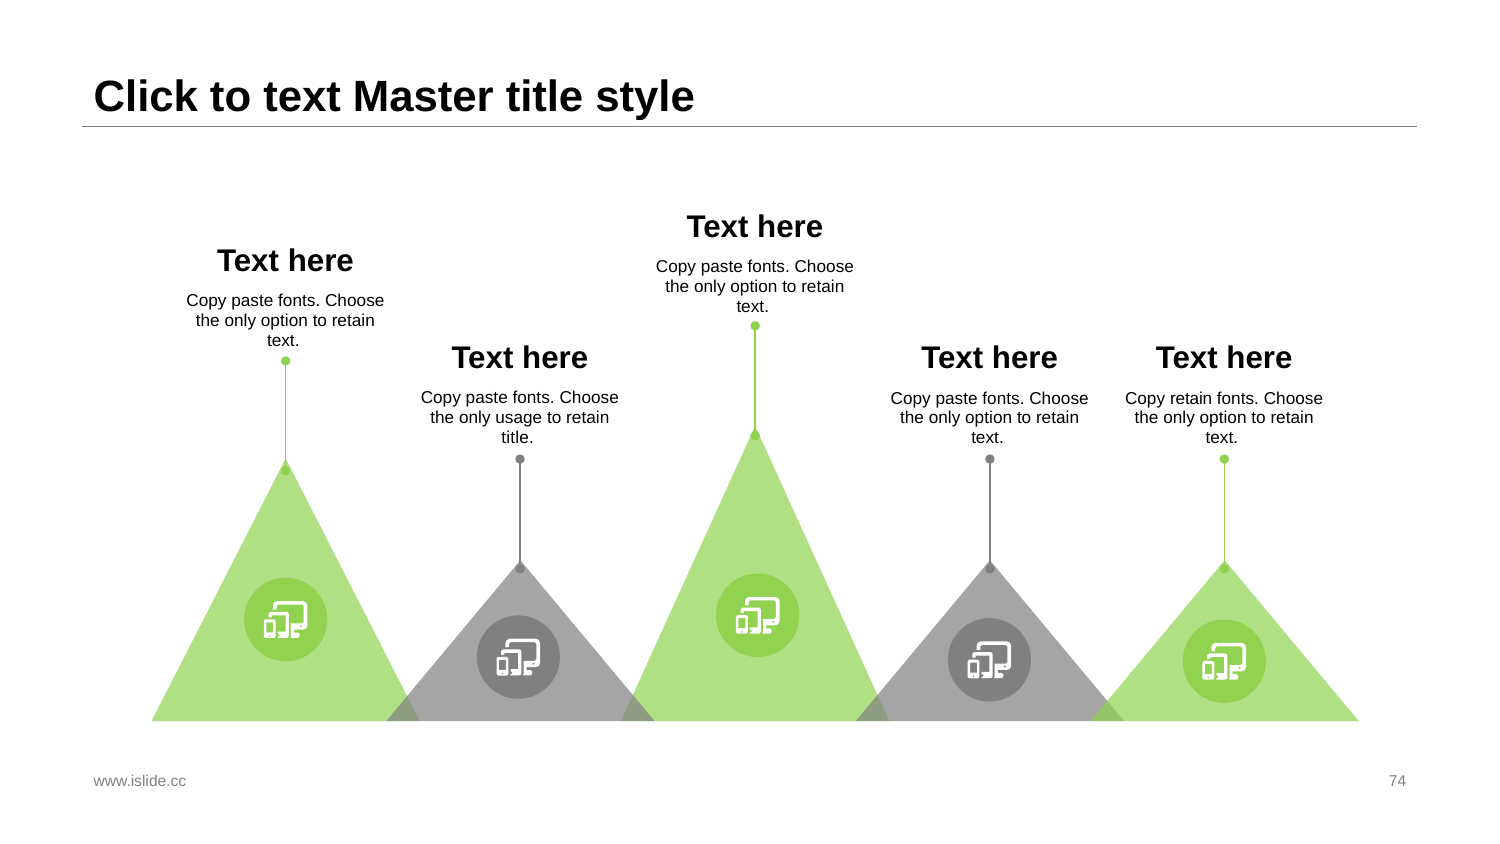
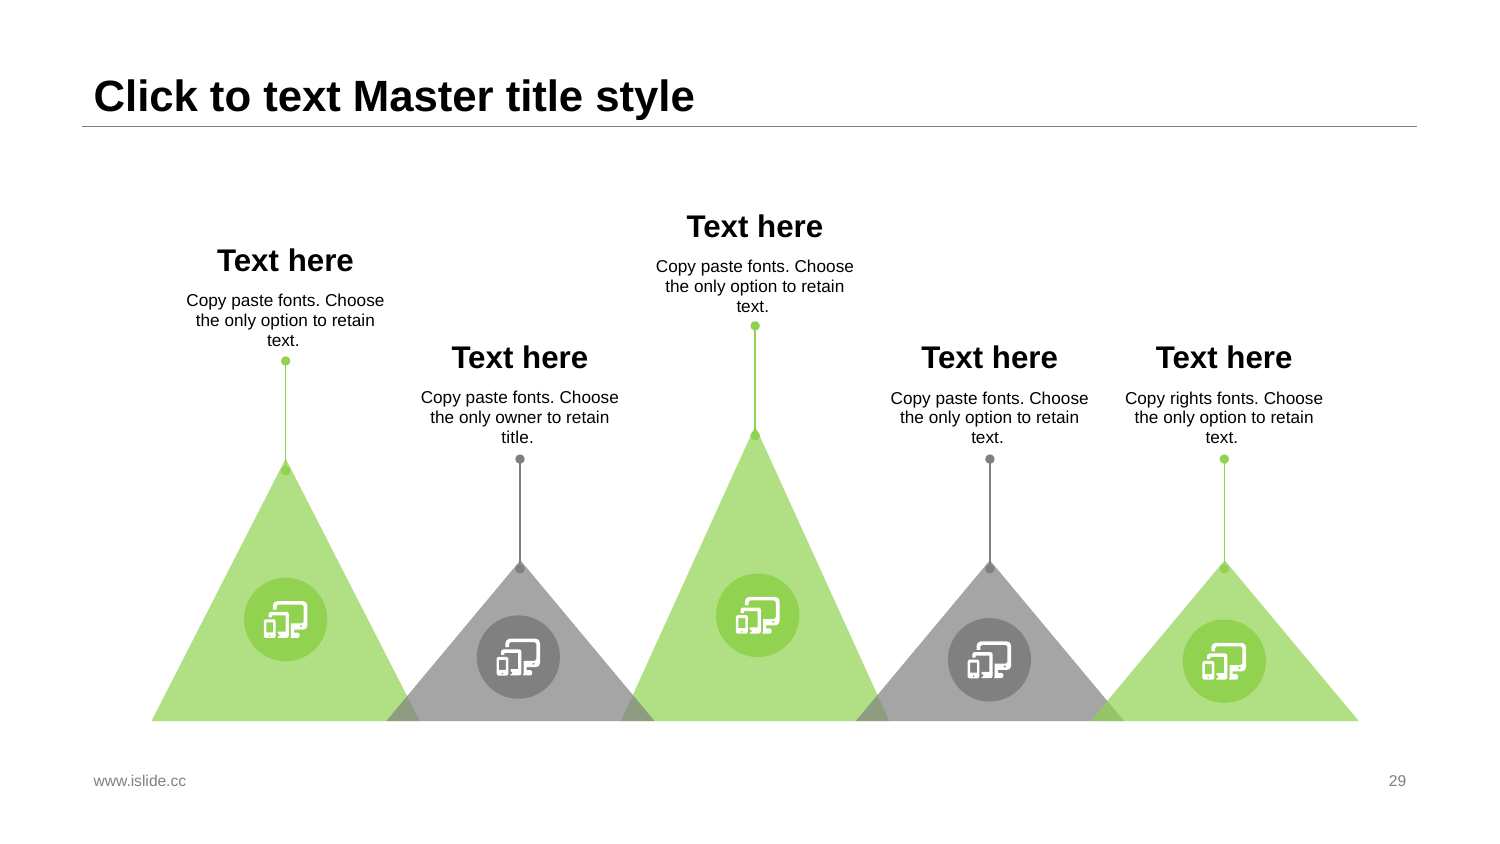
Copy retain: retain -> rights (1191, 398)
usage: usage -> owner (519, 418)
74: 74 -> 29 (1398, 782)
